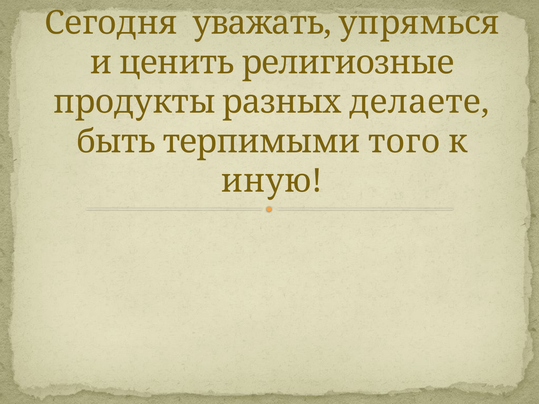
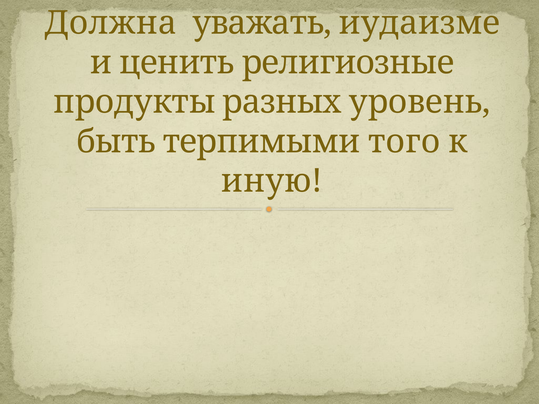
Сегодня: Сегодня -> Должна (111, 23)
упрямься: упрямься -> иудаизме (419, 23)
делаете: делаете -> уровень (420, 102)
